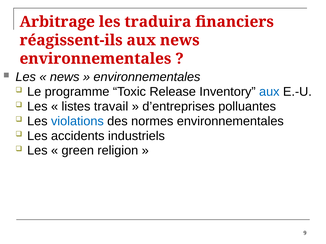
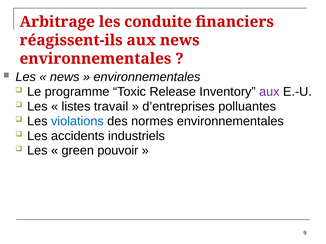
traduira: traduira -> conduite (158, 22)
aux colour: blue -> purple (269, 92)
religion: religion -> pouvoir (118, 151)
